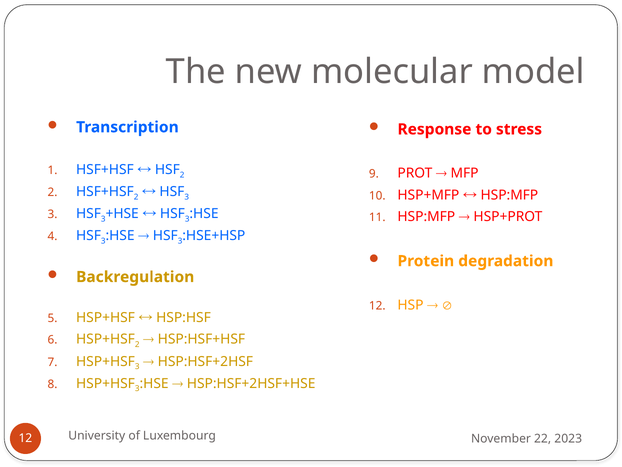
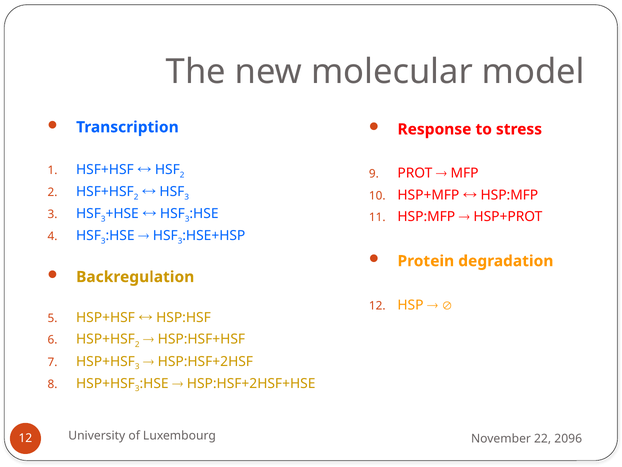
2023: 2023 -> 2096 (568, 438)
